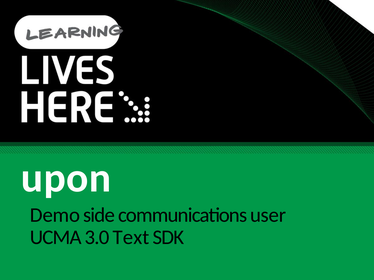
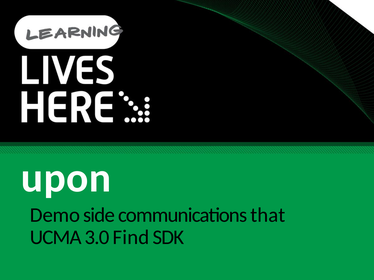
user: user -> that (268, 215)
Text: Text -> Find (131, 238)
